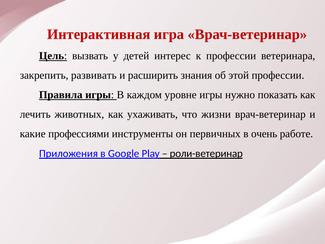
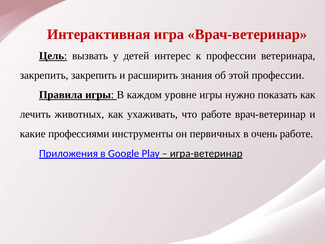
закрепить развивать: развивать -> закрепить (94, 75)
что жизни: жизни -> работе (216, 114)
роли-ветеринар: роли-ветеринар -> игра-ветеринар (206, 153)
